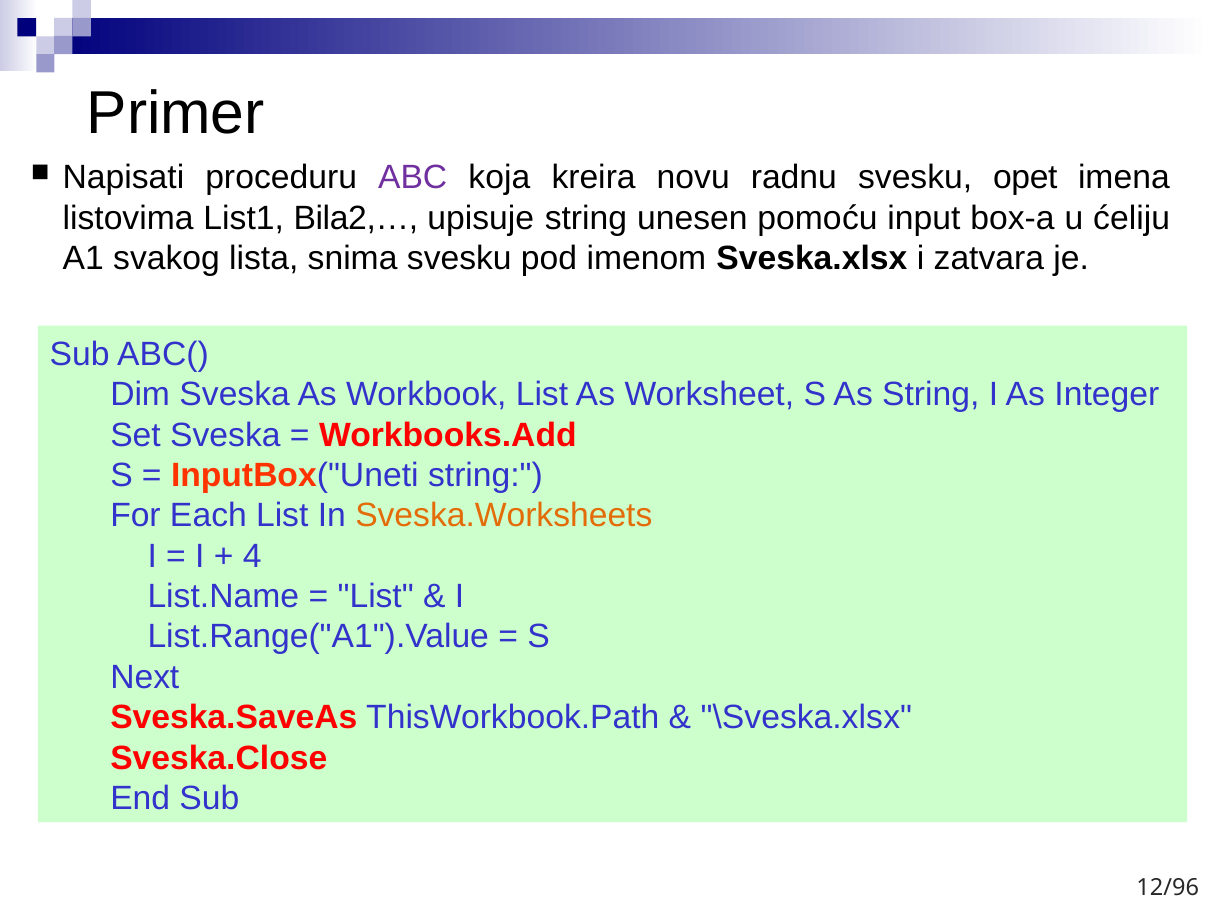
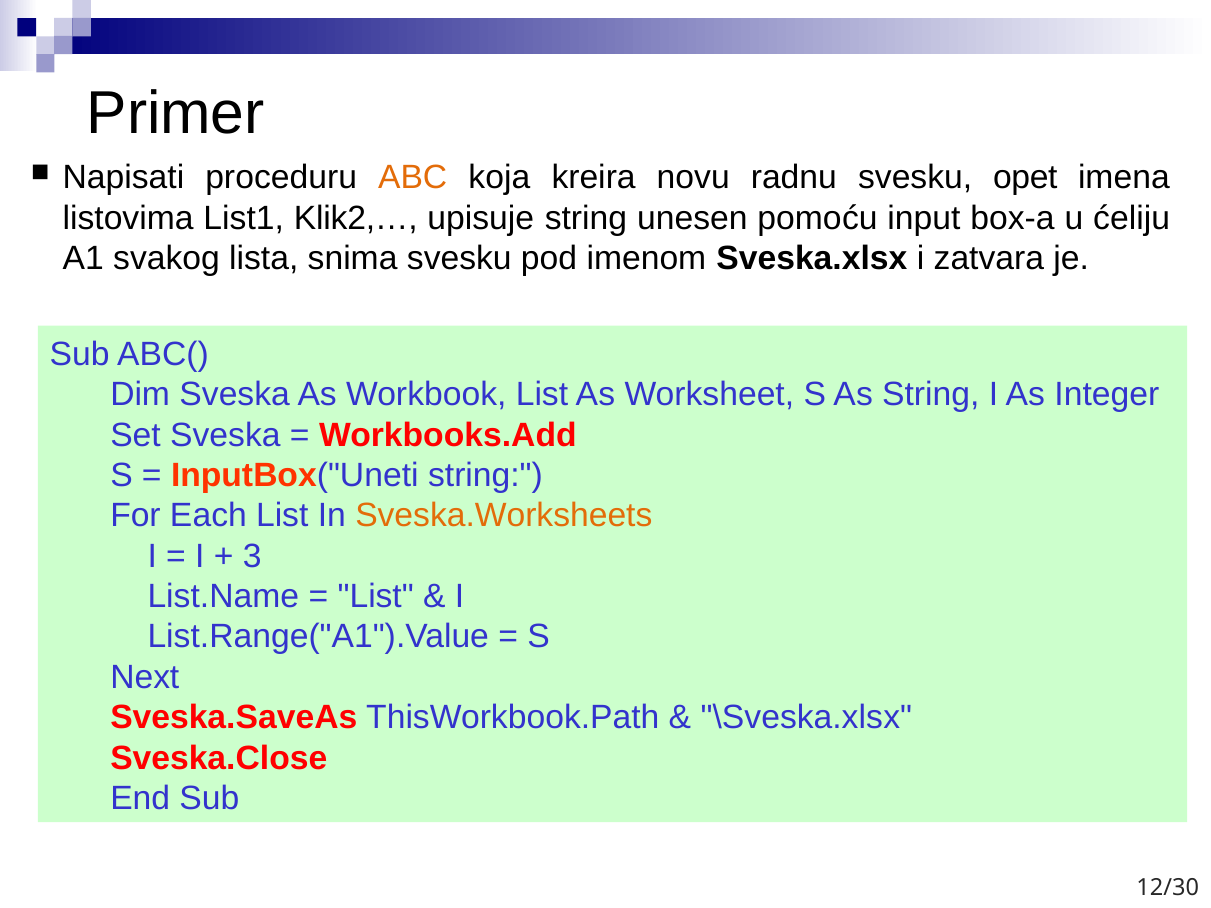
ABC colour: purple -> orange (413, 178)
Bila2,…: Bila2,… -> Klik2,… (356, 218)
4: 4 -> 3 (252, 556)
12/96: 12/96 -> 12/30 (1168, 888)
